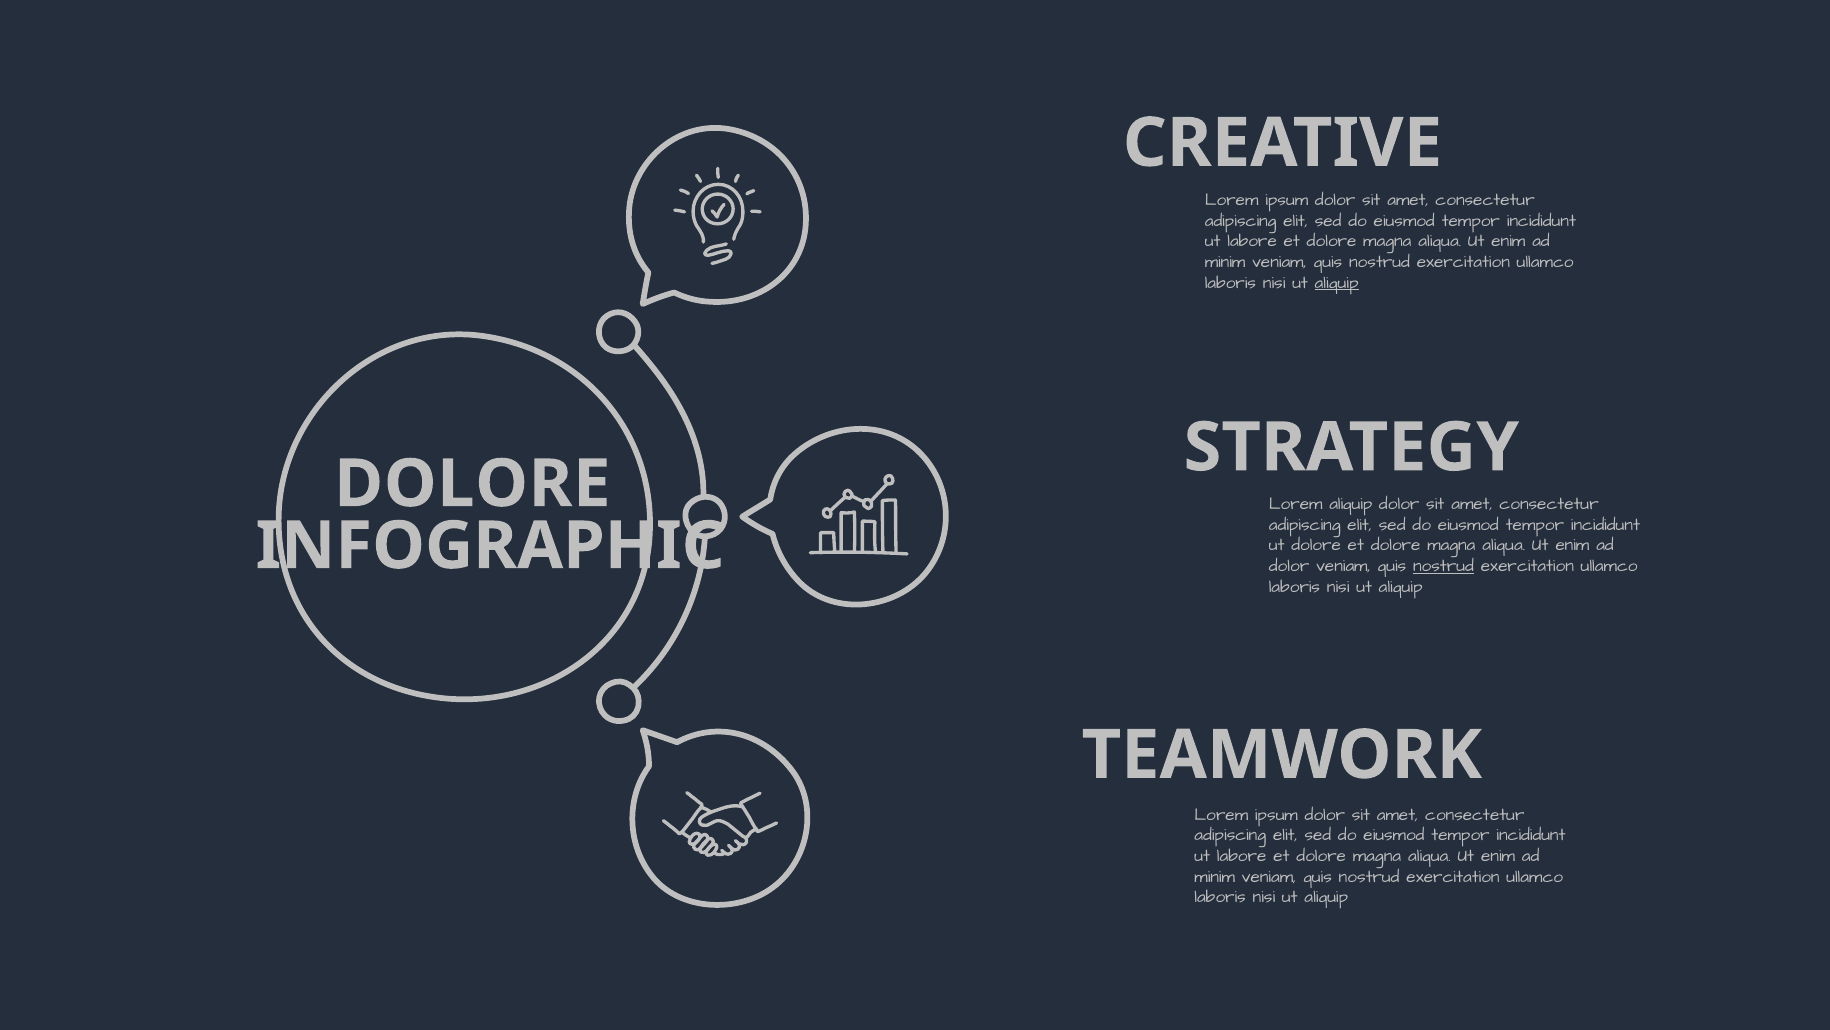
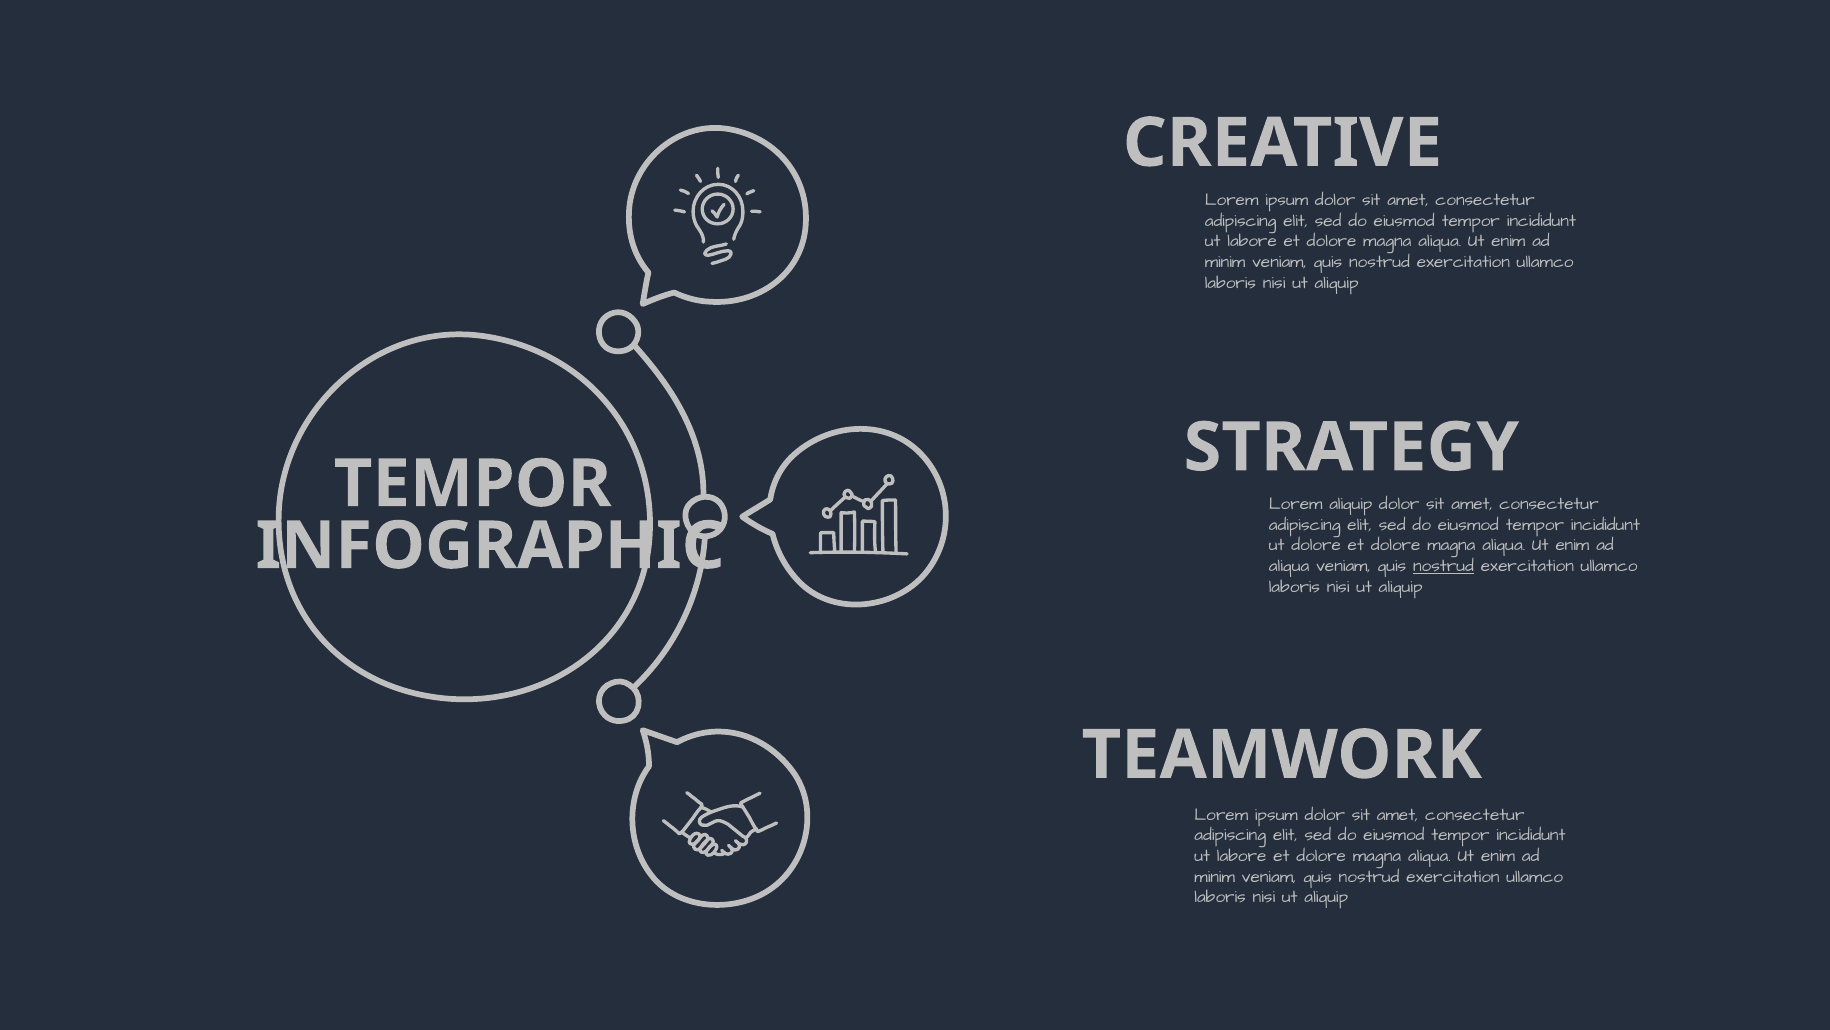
aliquip underline: present -> none (1337, 282)
DOLORE: DOLORE -> TEMPOR (473, 484)
dolor: dolor -> aliqua (1289, 565)
